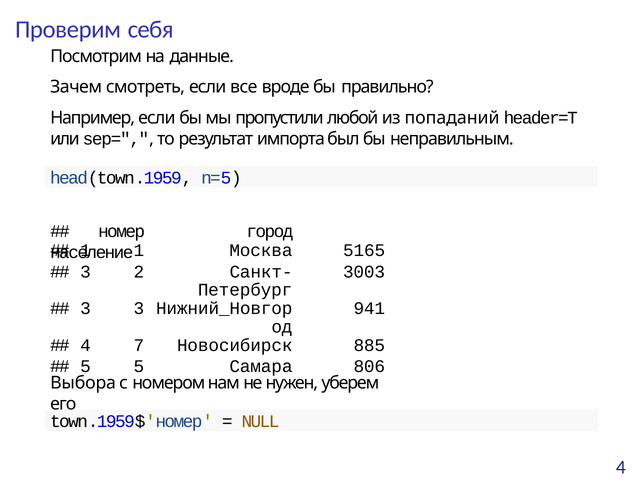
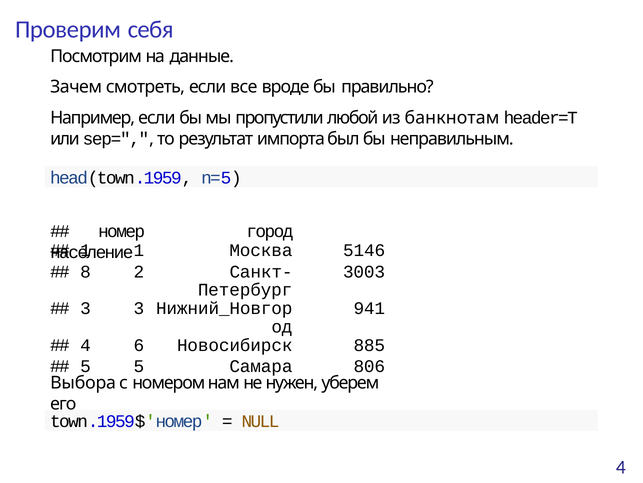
попаданий: попаданий -> банкнотам (452, 118)
5165: 5165 -> 5146 (364, 250)
3: 3 -> 8 (85, 272)
7: 7 -> 6 (139, 345)
